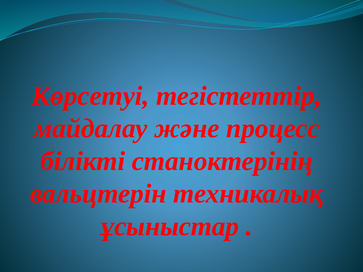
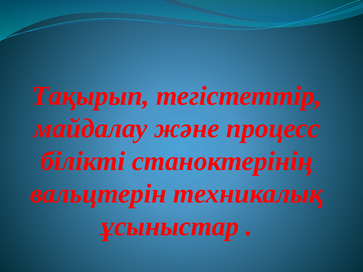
Көрсетуi: Көрсетуi -> Тақырып (90, 96)
